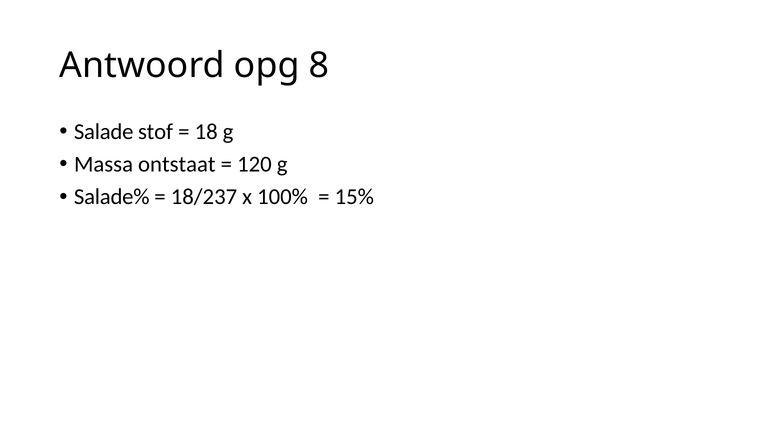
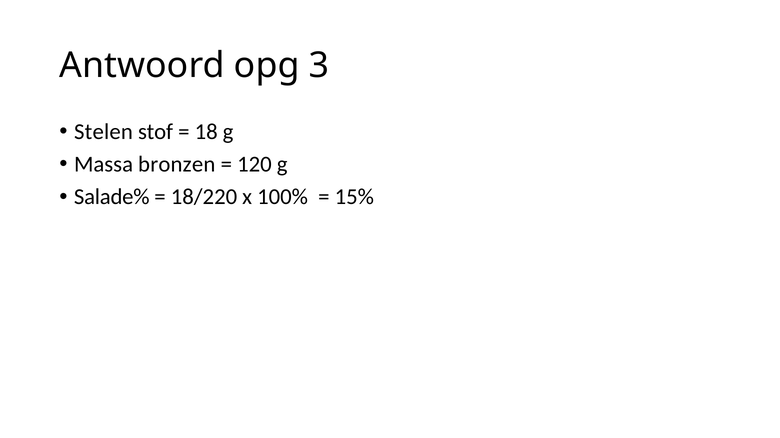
8: 8 -> 3 (319, 66)
Salade: Salade -> Stelen (103, 132)
ontstaat: ontstaat -> bronzen (177, 165)
18/237: 18/237 -> 18/220 (204, 197)
